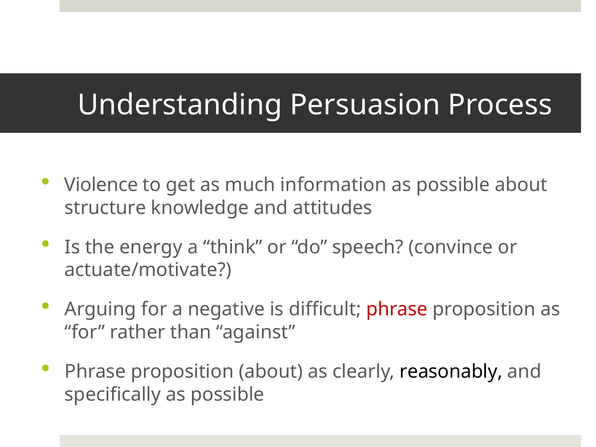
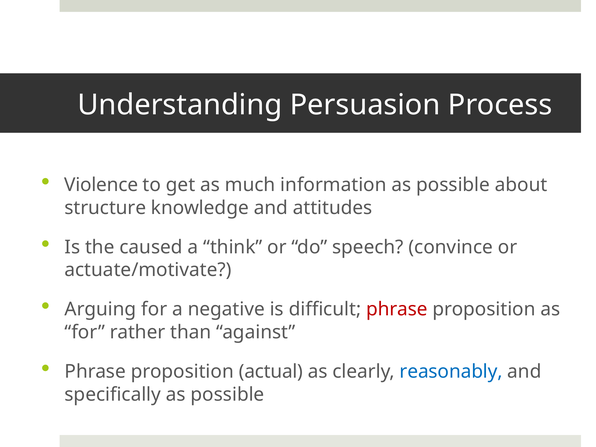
energy: energy -> caused (151, 247)
proposition about: about -> actual (271, 372)
reasonably colour: black -> blue (451, 372)
